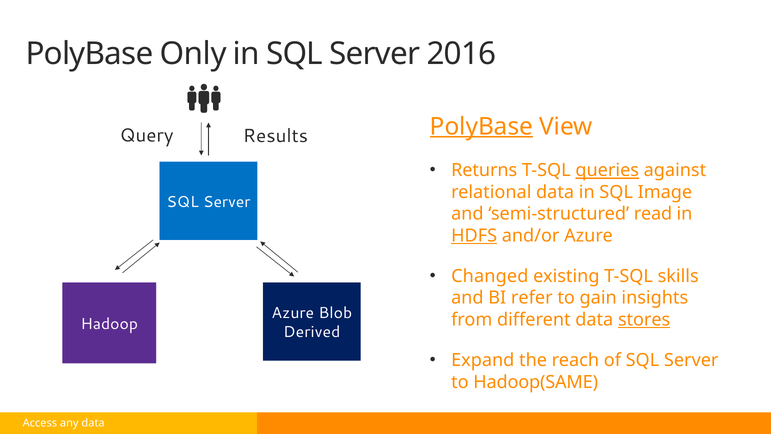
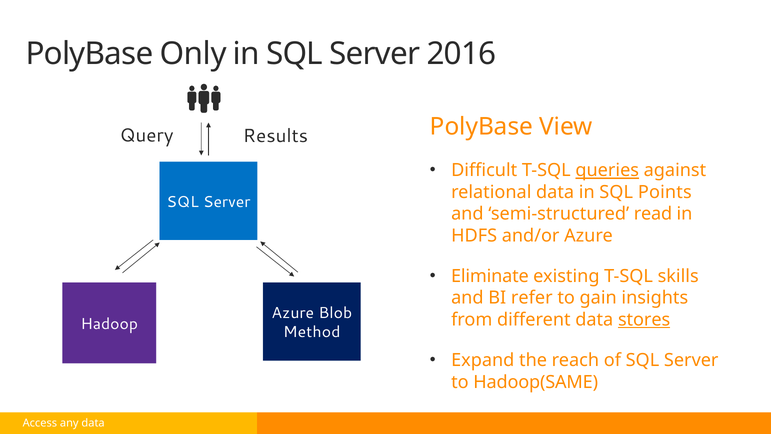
PolyBase underline: present -> none (481, 126)
Returns: Returns -> Difficult (484, 170)
Image: Image -> Points (665, 192)
HDFS underline: present -> none (474, 235)
Changed: Changed -> Eliminate (490, 276)
Derived: Derived -> Method (312, 332)
